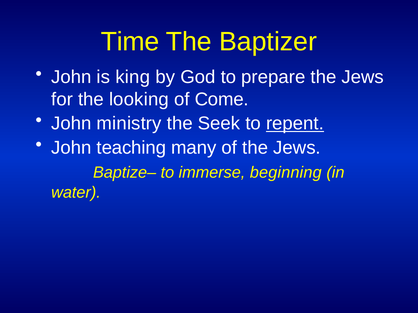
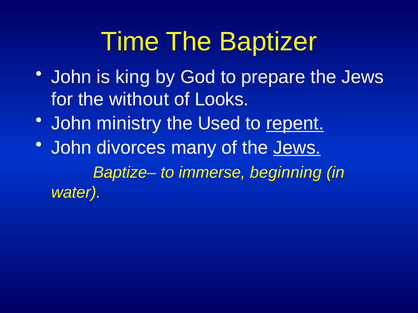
looking: looking -> without (139, 100)
Come: Come -> Looks (222, 100)
Seek: Seek -> Used (219, 124)
teaching: teaching -> divorces (131, 148)
Jews underline: none -> present (297, 148)
